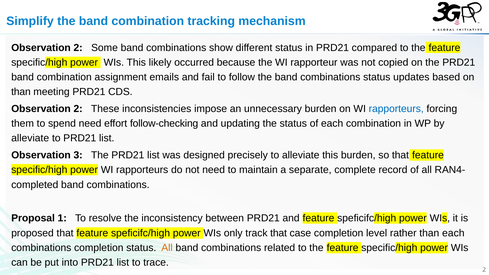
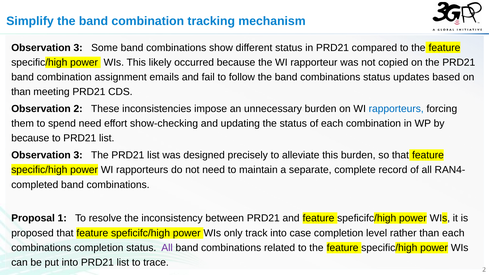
2: 2 -> 3 (78, 48)
follow-checking: follow-checking -> show-checking (164, 124)
alleviate: alleviate -> because (30, 138)
track that: that -> into (279, 233)
All colour: orange -> purple (167, 248)
